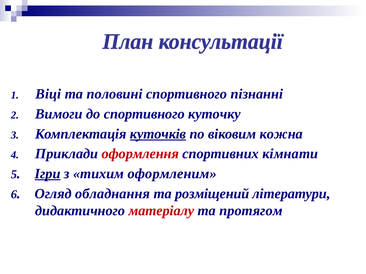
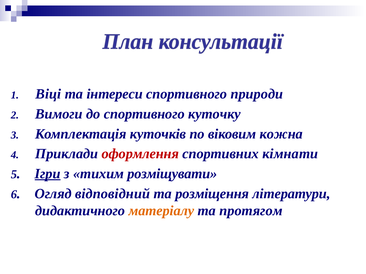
половині: половині -> інтереси (115, 94)
пізнанні: пізнанні -> природи (257, 94)
куточків underline: present -> none (158, 134)
оформленим: оформленим -> розміщувати (172, 174)
обладнання: обладнання -> відповідний (113, 194)
розміщений: розміщений -> розміщення (212, 194)
матеріалу colour: red -> orange (161, 211)
